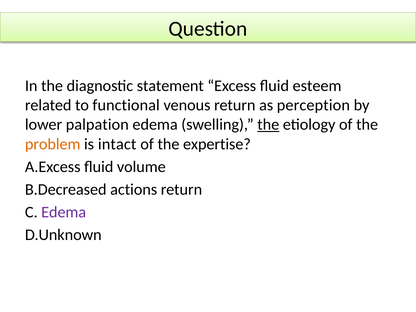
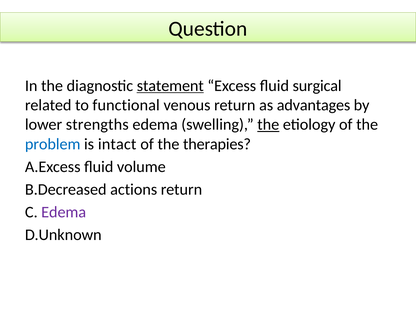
statement underline: none -> present (170, 86)
esteem: esteem -> surgical (317, 86)
perception: perception -> advantages (314, 105)
palpation: palpation -> strengths (97, 125)
problem colour: orange -> blue (53, 144)
expertise: expertise -> therapies (217, 144)
